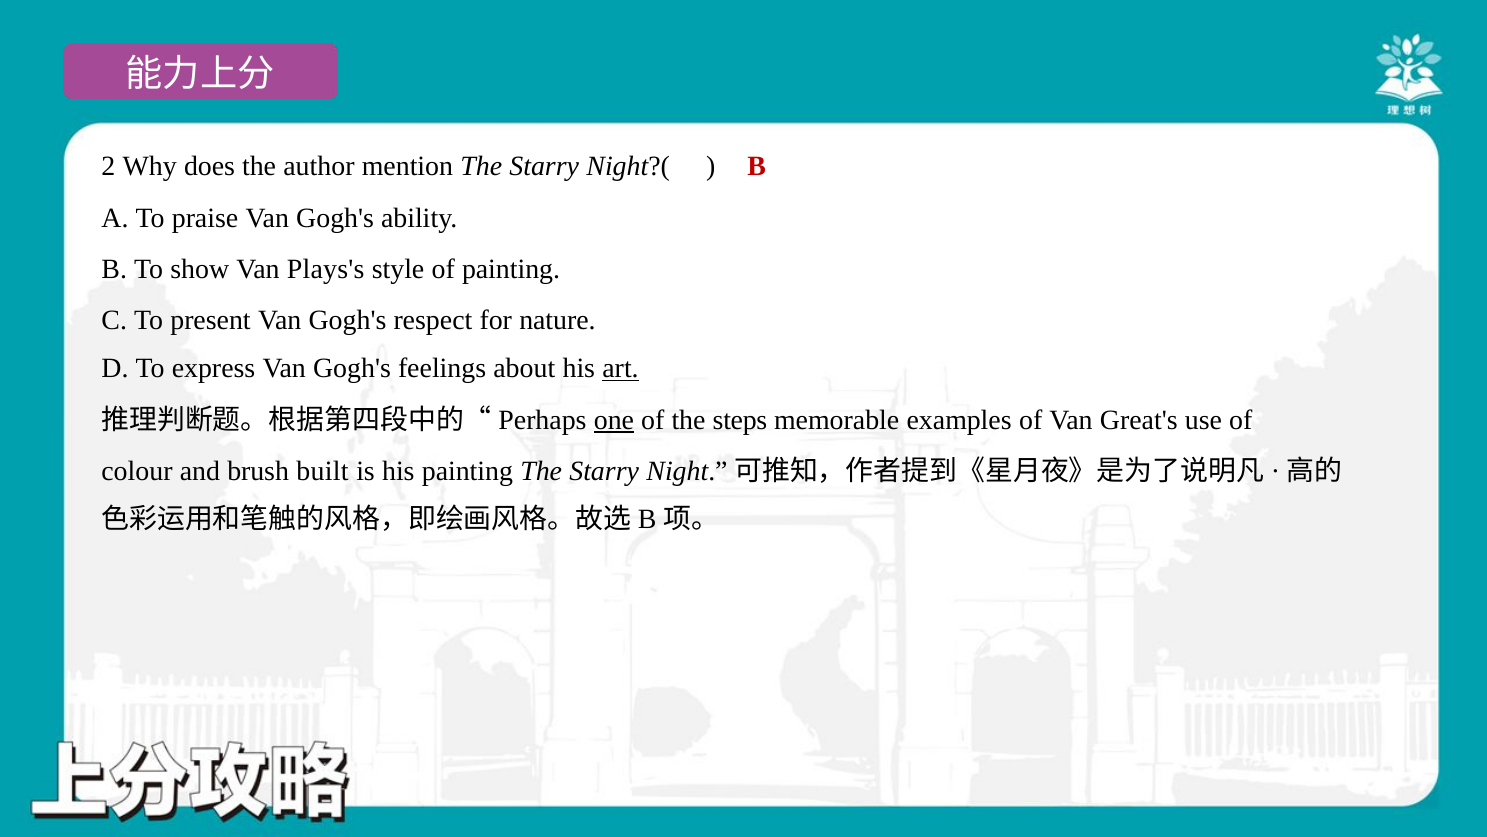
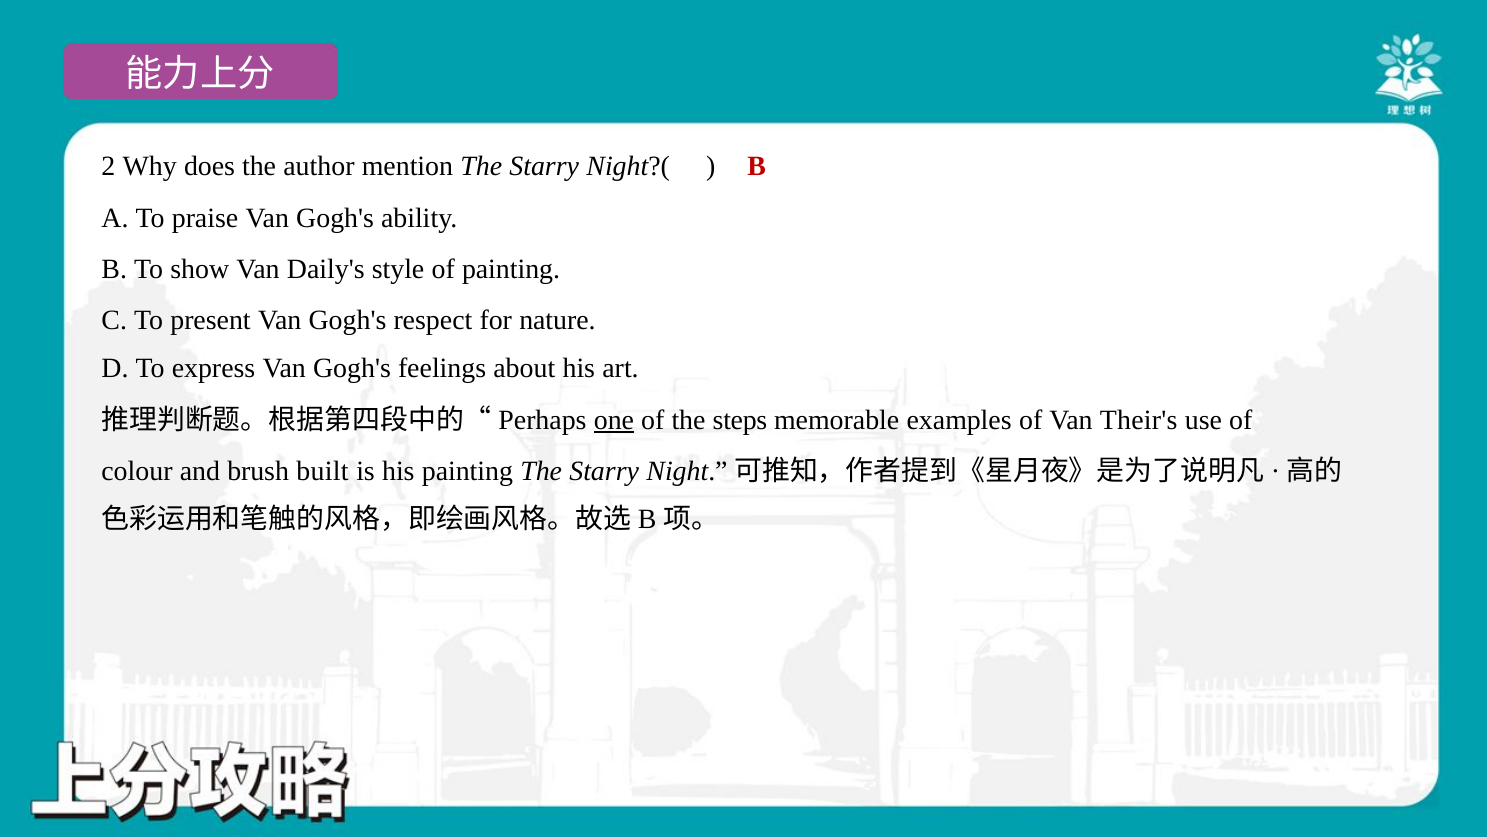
Plays's: Plays's -> Daily's (326, 269)
art underline: present -> none (621, 368)
Great's: Great's -> Their's (1139, 420)
